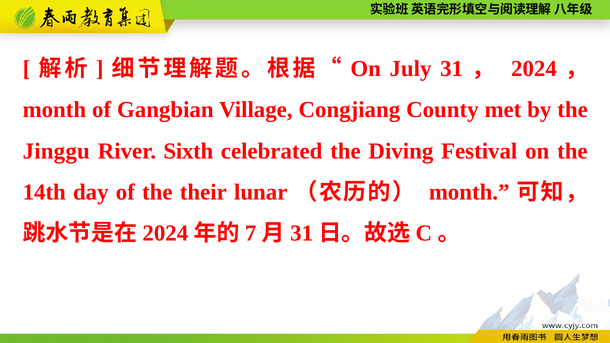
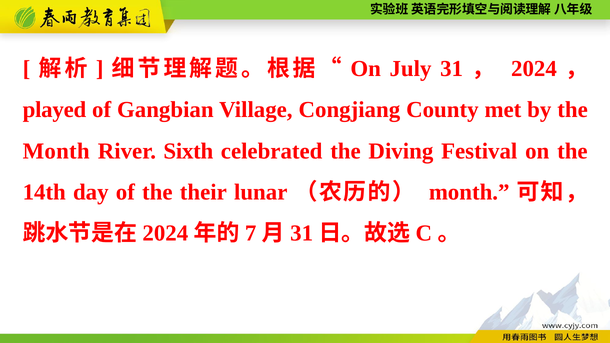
month: month -> played (54, 110)
Jinggu: Jinggu -> Month (56, 151)
